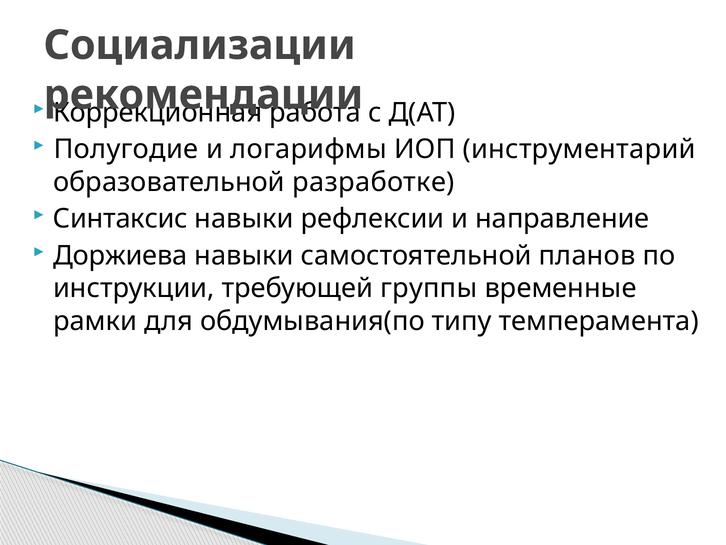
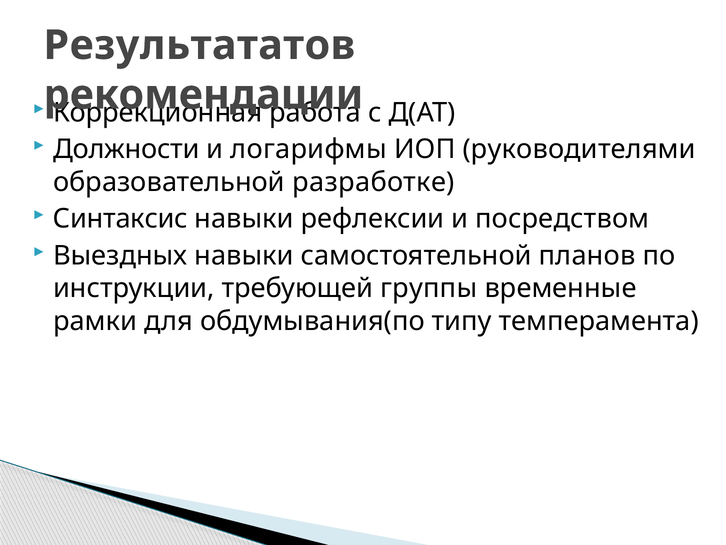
Социализации: Социализации -> Результататов (199, 45)
Полугодие: Полугодие -> Должности (126, 149)
инструментарий: инструментарий -> руководителями (579, 149)
направление: направление -> посредством (562, 219)
Доржиева: Доржиева -> Выездных (120, 255)
